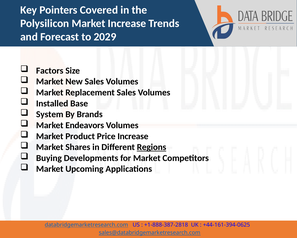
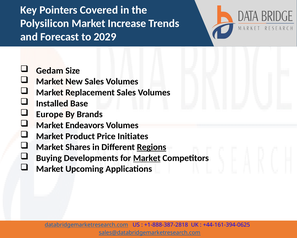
Factors: Factors -> Gedam (50, 71)
System: System -> Europe (50, 114)
Price Increase: Increase -> Initiates (133, 136)
Market underline: none -> present (147, 158)
